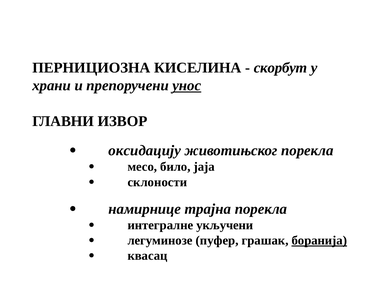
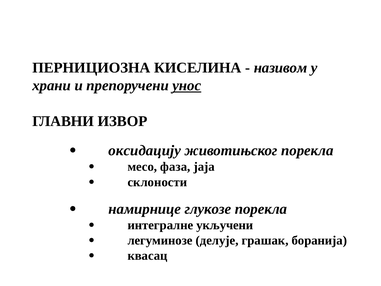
скорбут: скорбут -> називом (280, 68)
било: било -> фаза (175, 167)
трајна: трајна -> глукозе (208, 209)
пуфер: пуфер -> делује (217, 240)
боранија underline: present -> none (319, 240)
